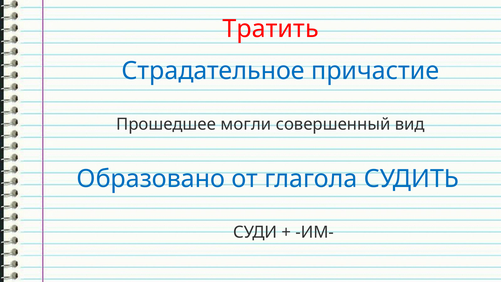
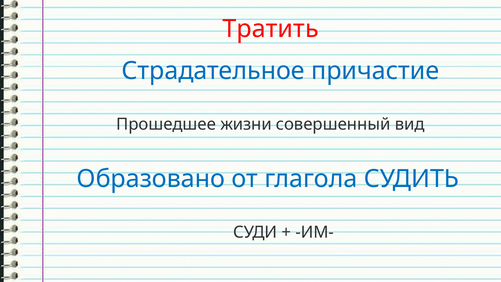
могли: могли -> жизни (246, 124)
